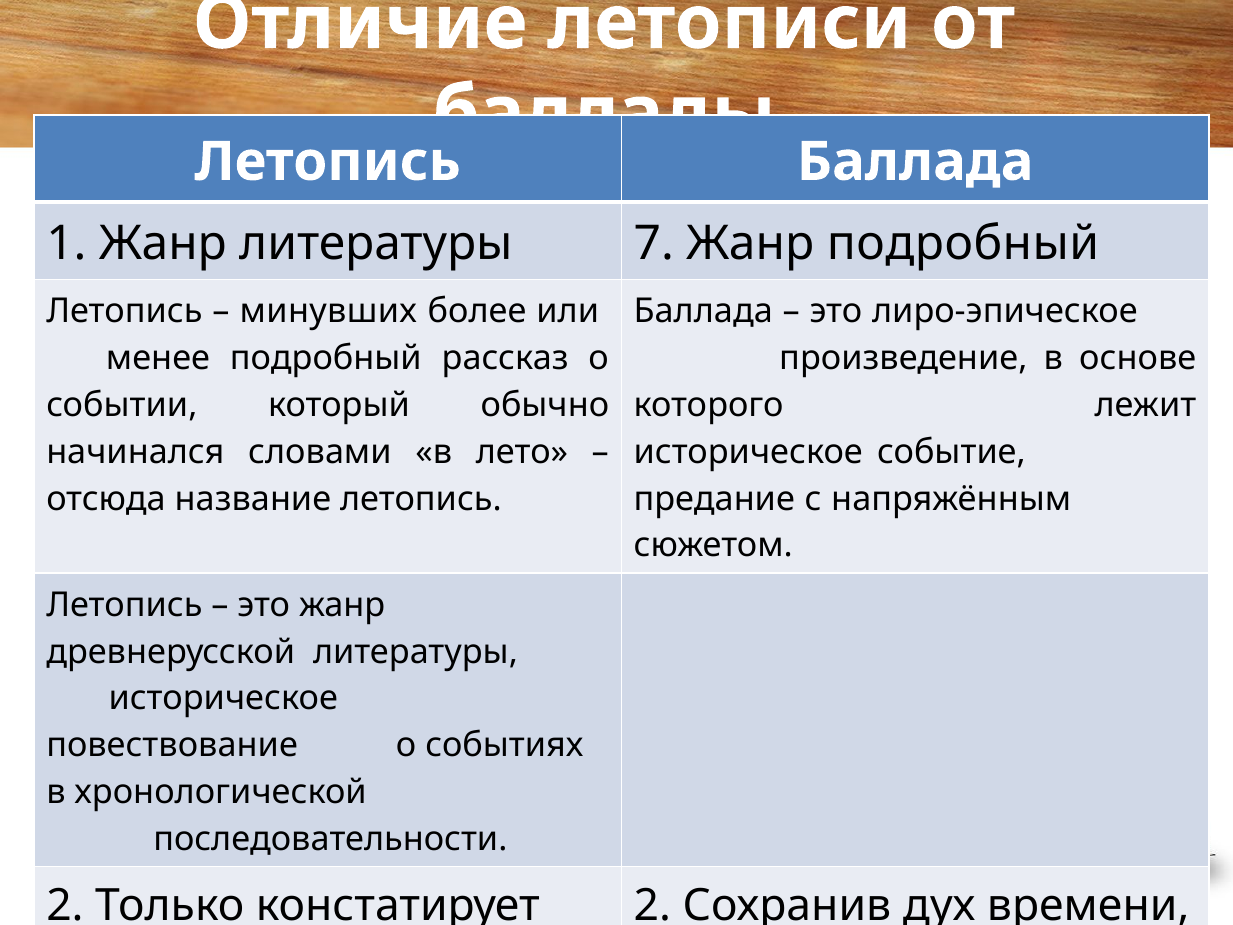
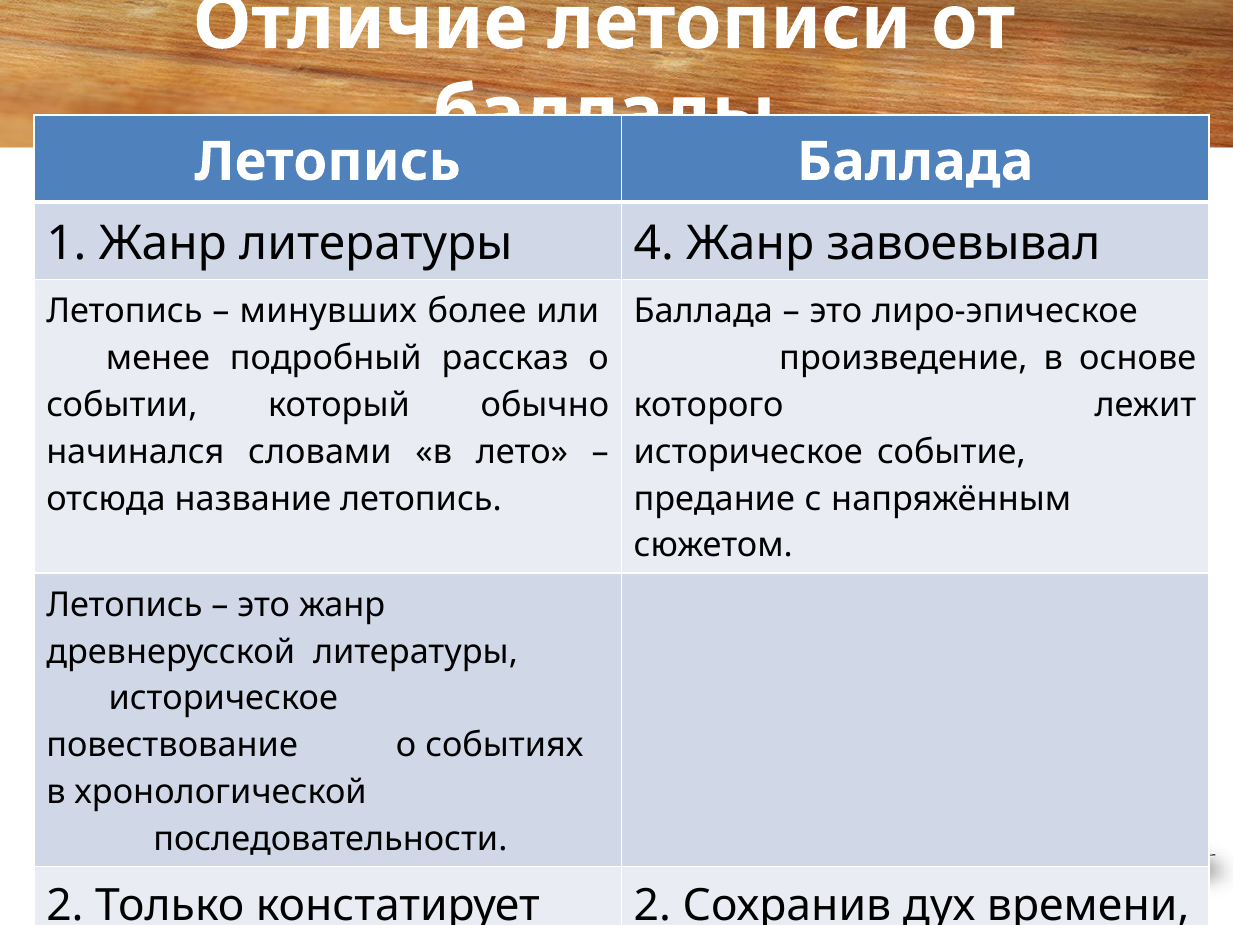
7: 7 -> 4 (654, 244)
Жанр подробный: подробный -> завоевывал (963, 244)
